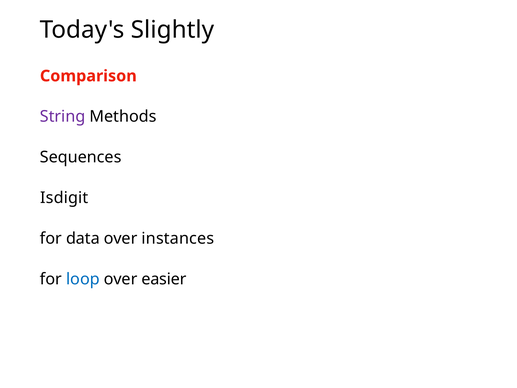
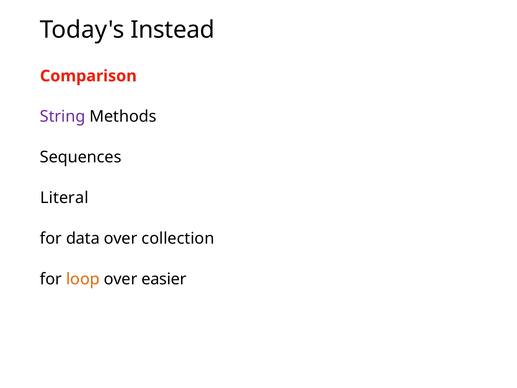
Slightly: Slightly -> Instead (173, 30)
Isdigit: Isdigit -> Literal (64, 198)
instances: instances -> collection (178, 238)
loop colour: blue -> orange (83, 279)
